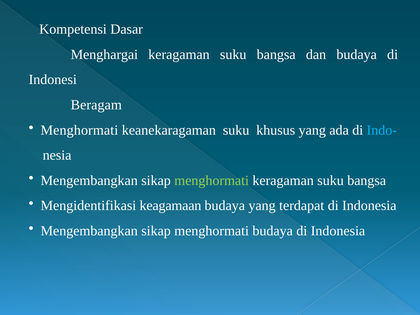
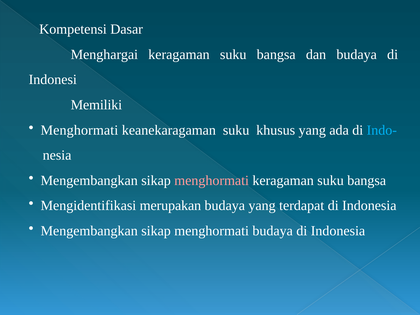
Beragam: Beragam -> Memiliki (96, 105)
menghormati colour: light green -> pink (212, 180)
keagamaan: keagamaan -> merupakan (170, 206)
